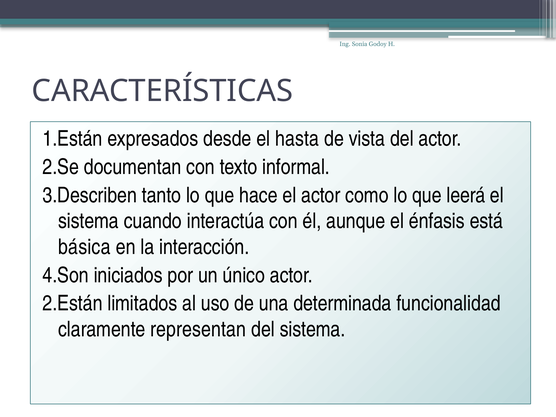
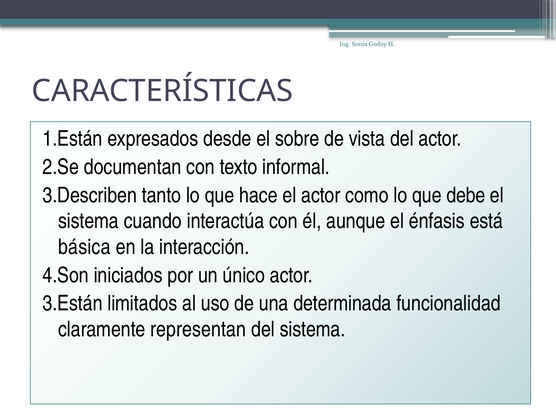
hasta: hasta -> sobre (297, 139)
leerá: leerá -> debe (466, 195)
2.Están: 2.Están -> 3.Están (73, 303)
